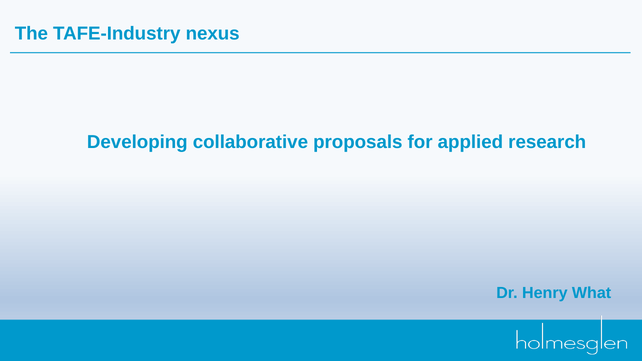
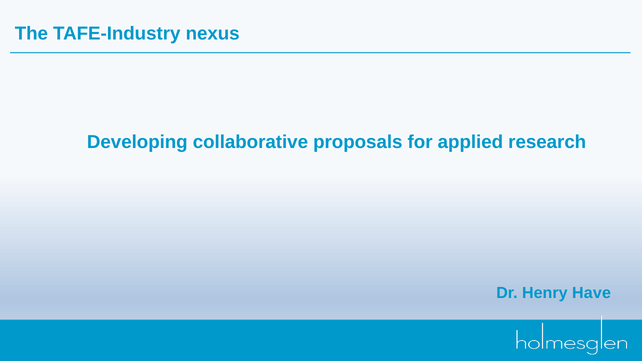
What: What -> Have (592, 293)
